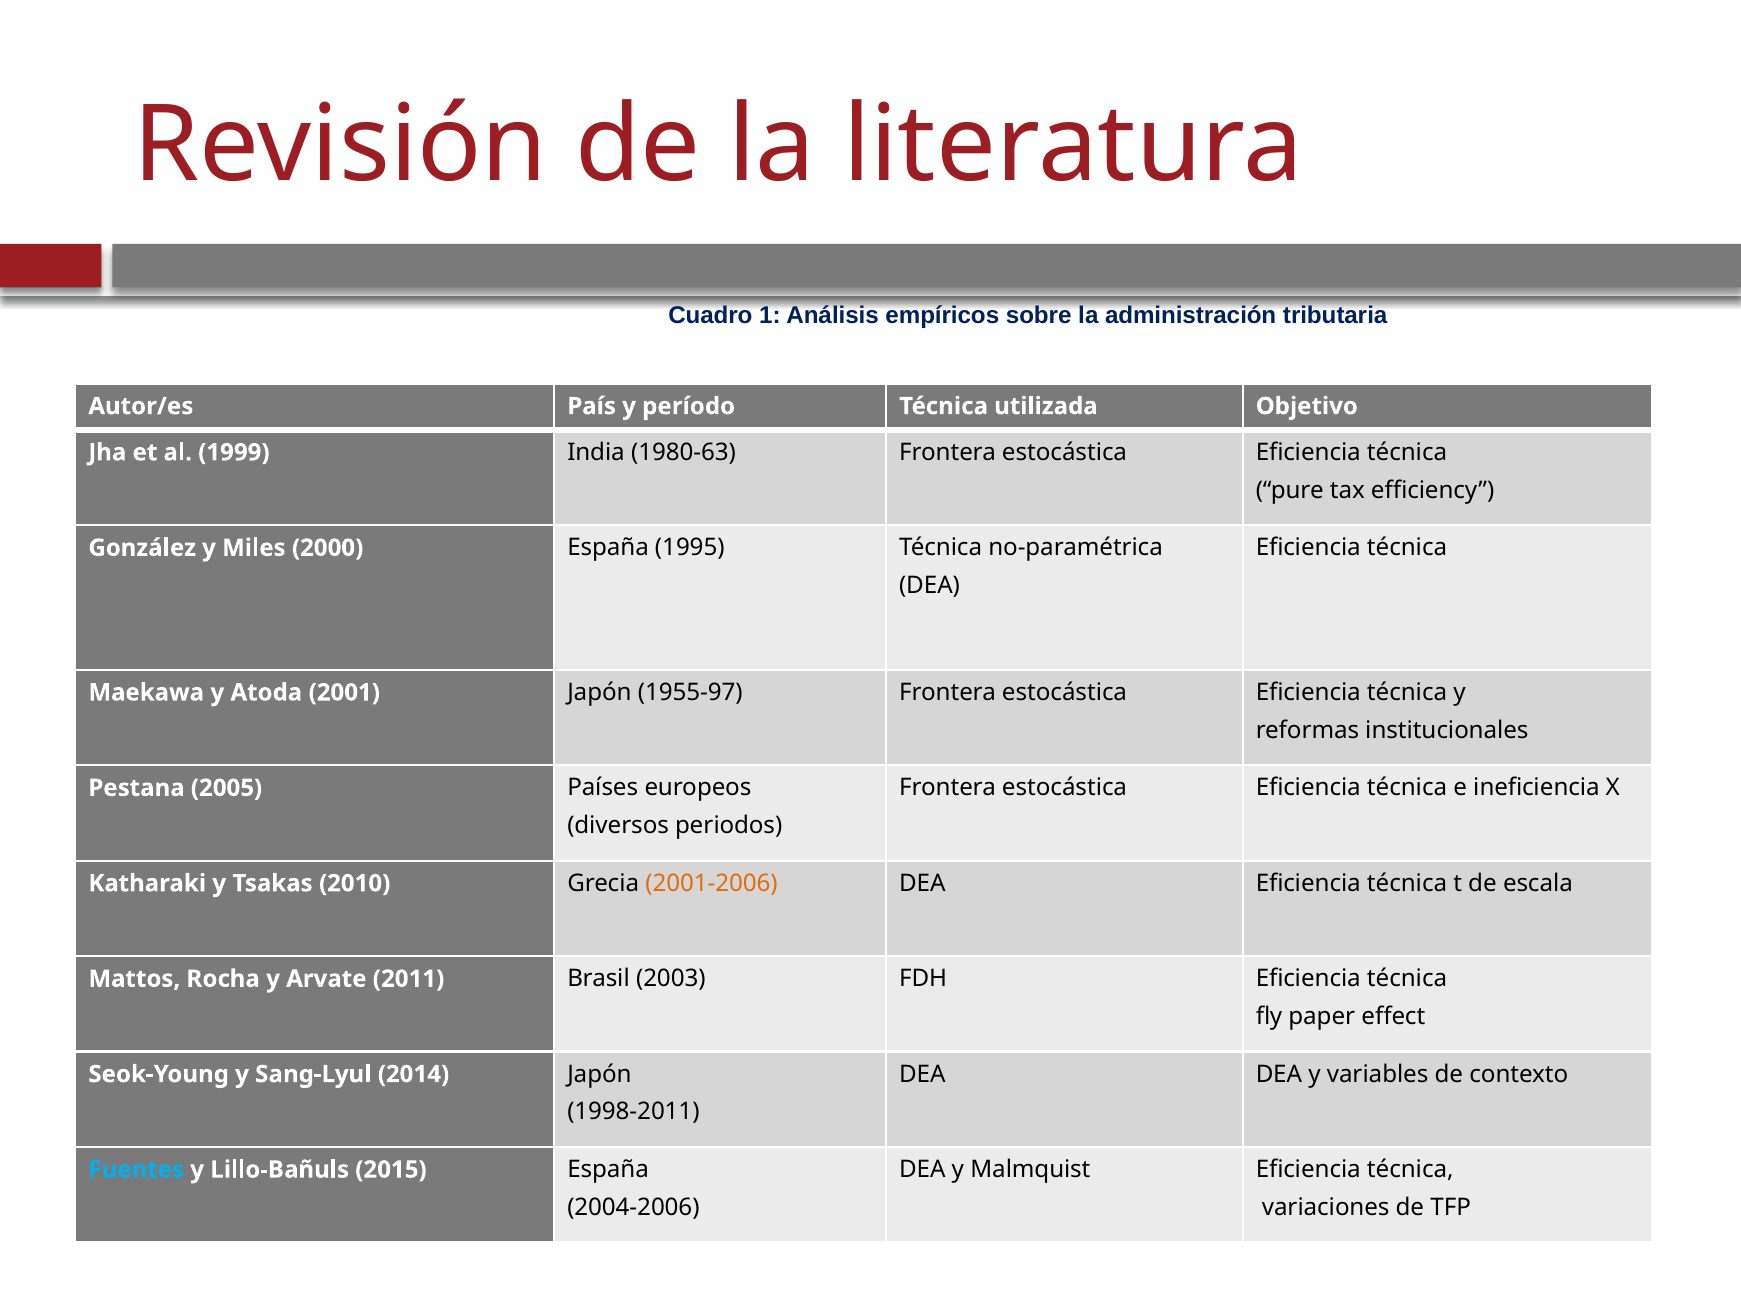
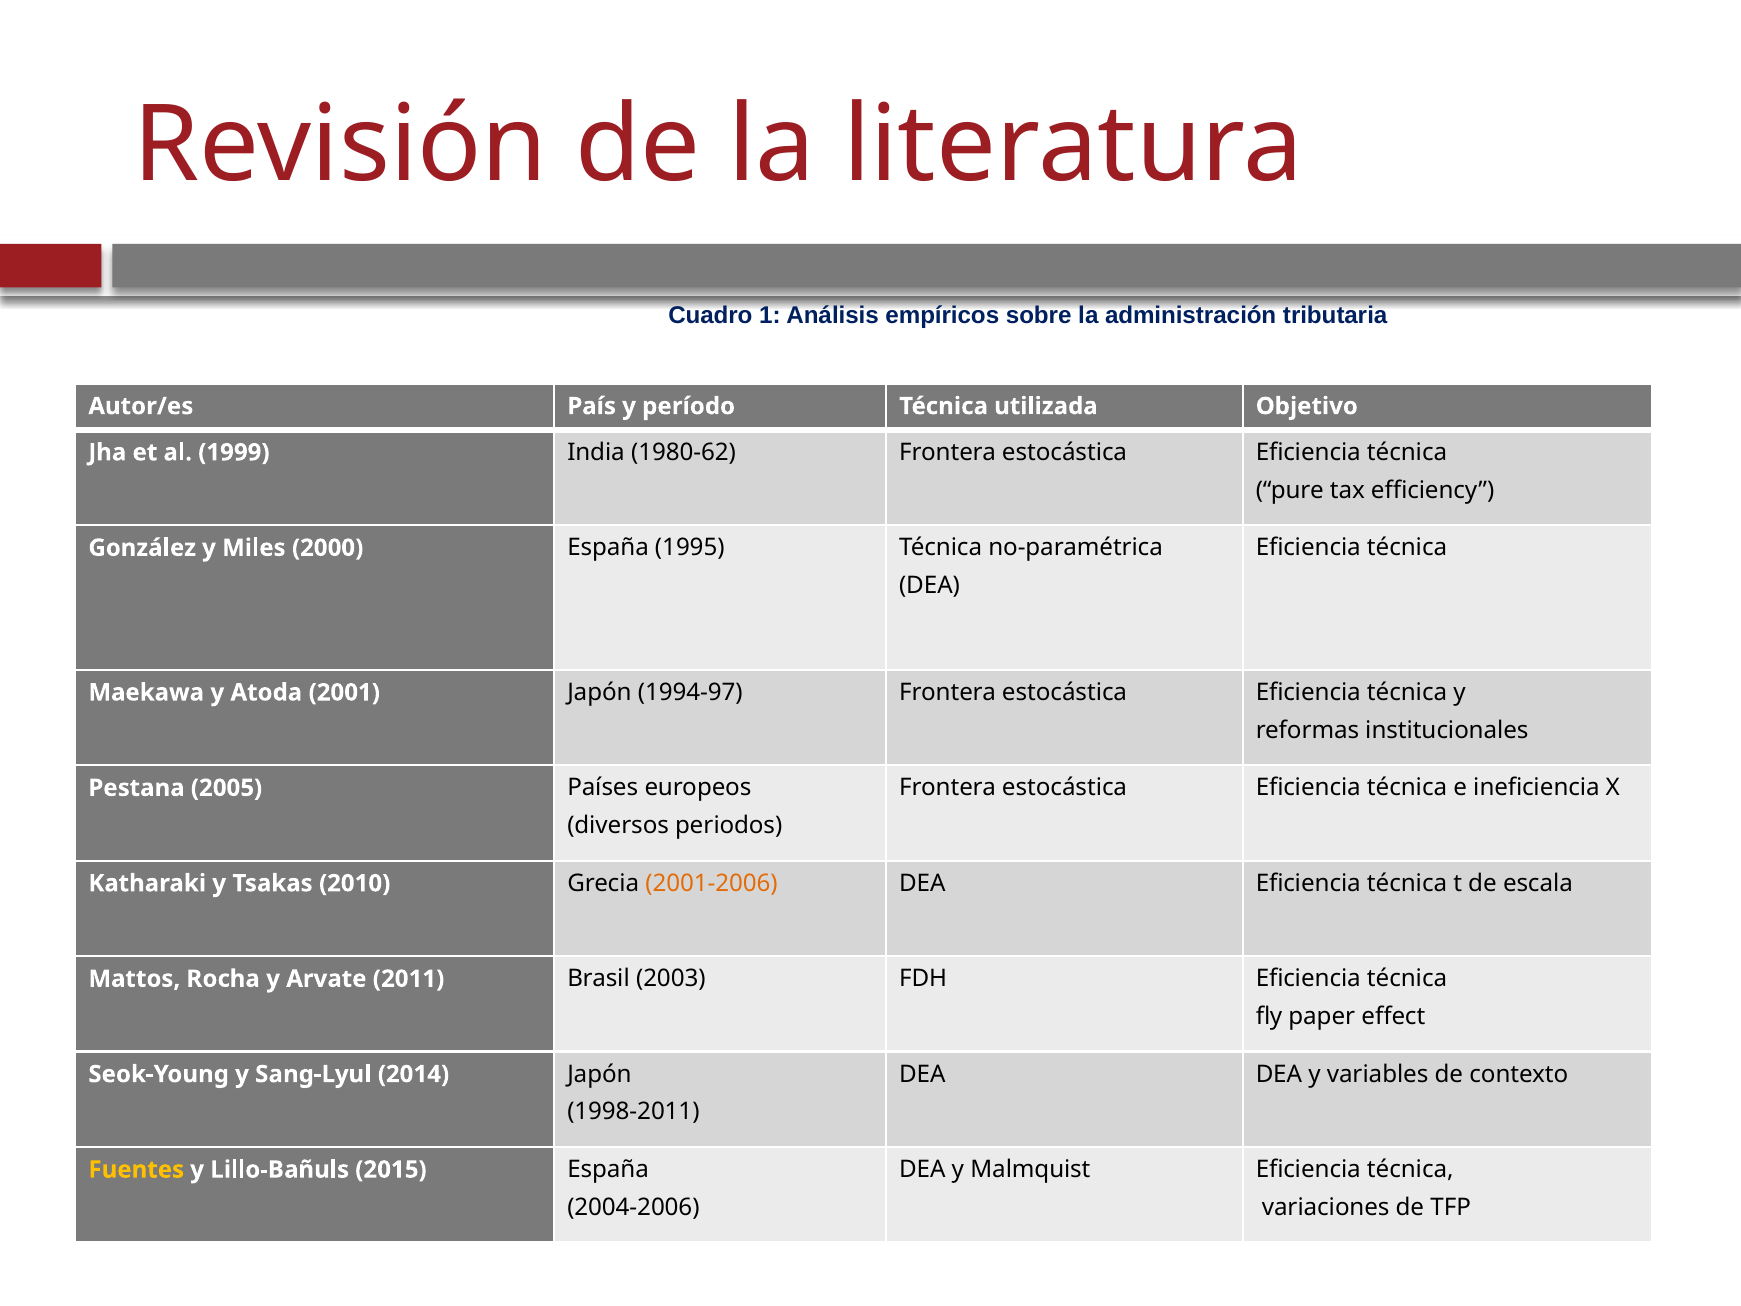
1980-63: 1980-63 -> 1980-62 (684, 452)
1955-97: 1955-97 -> 1994-97 (690, 692)
Fuentes colour: light blue -> yellow (136, 1169)
